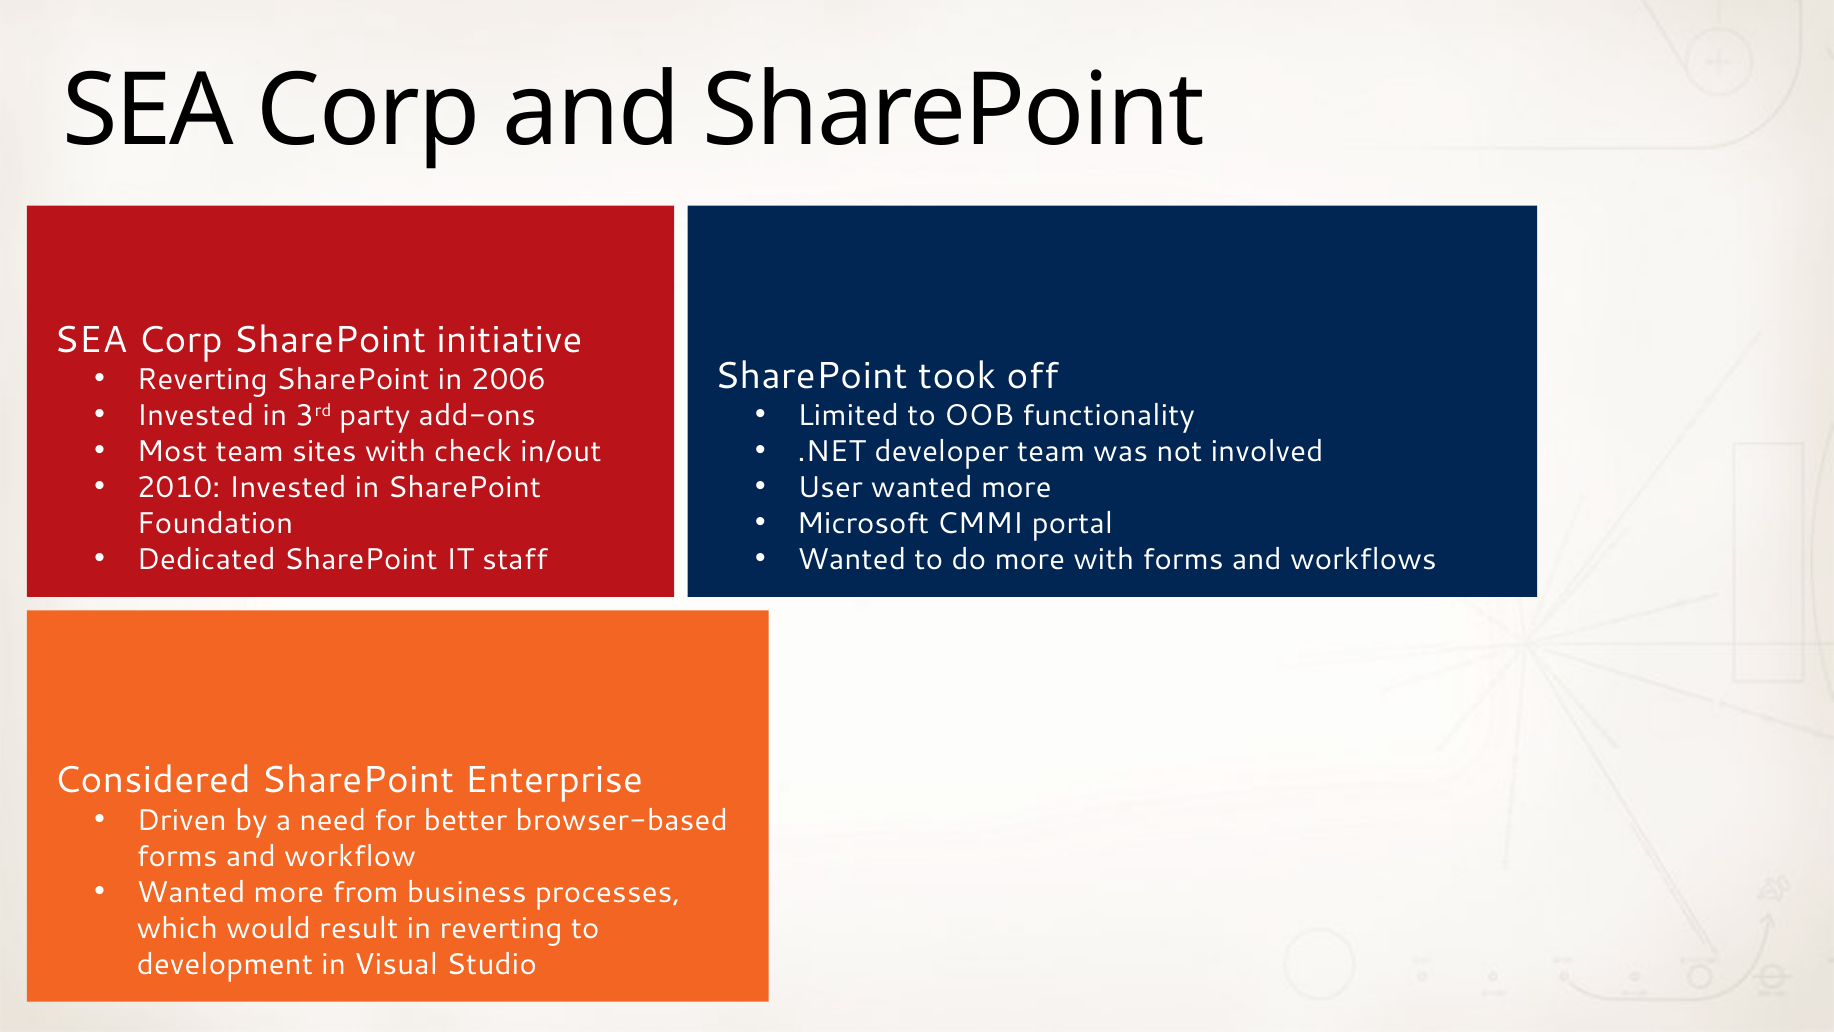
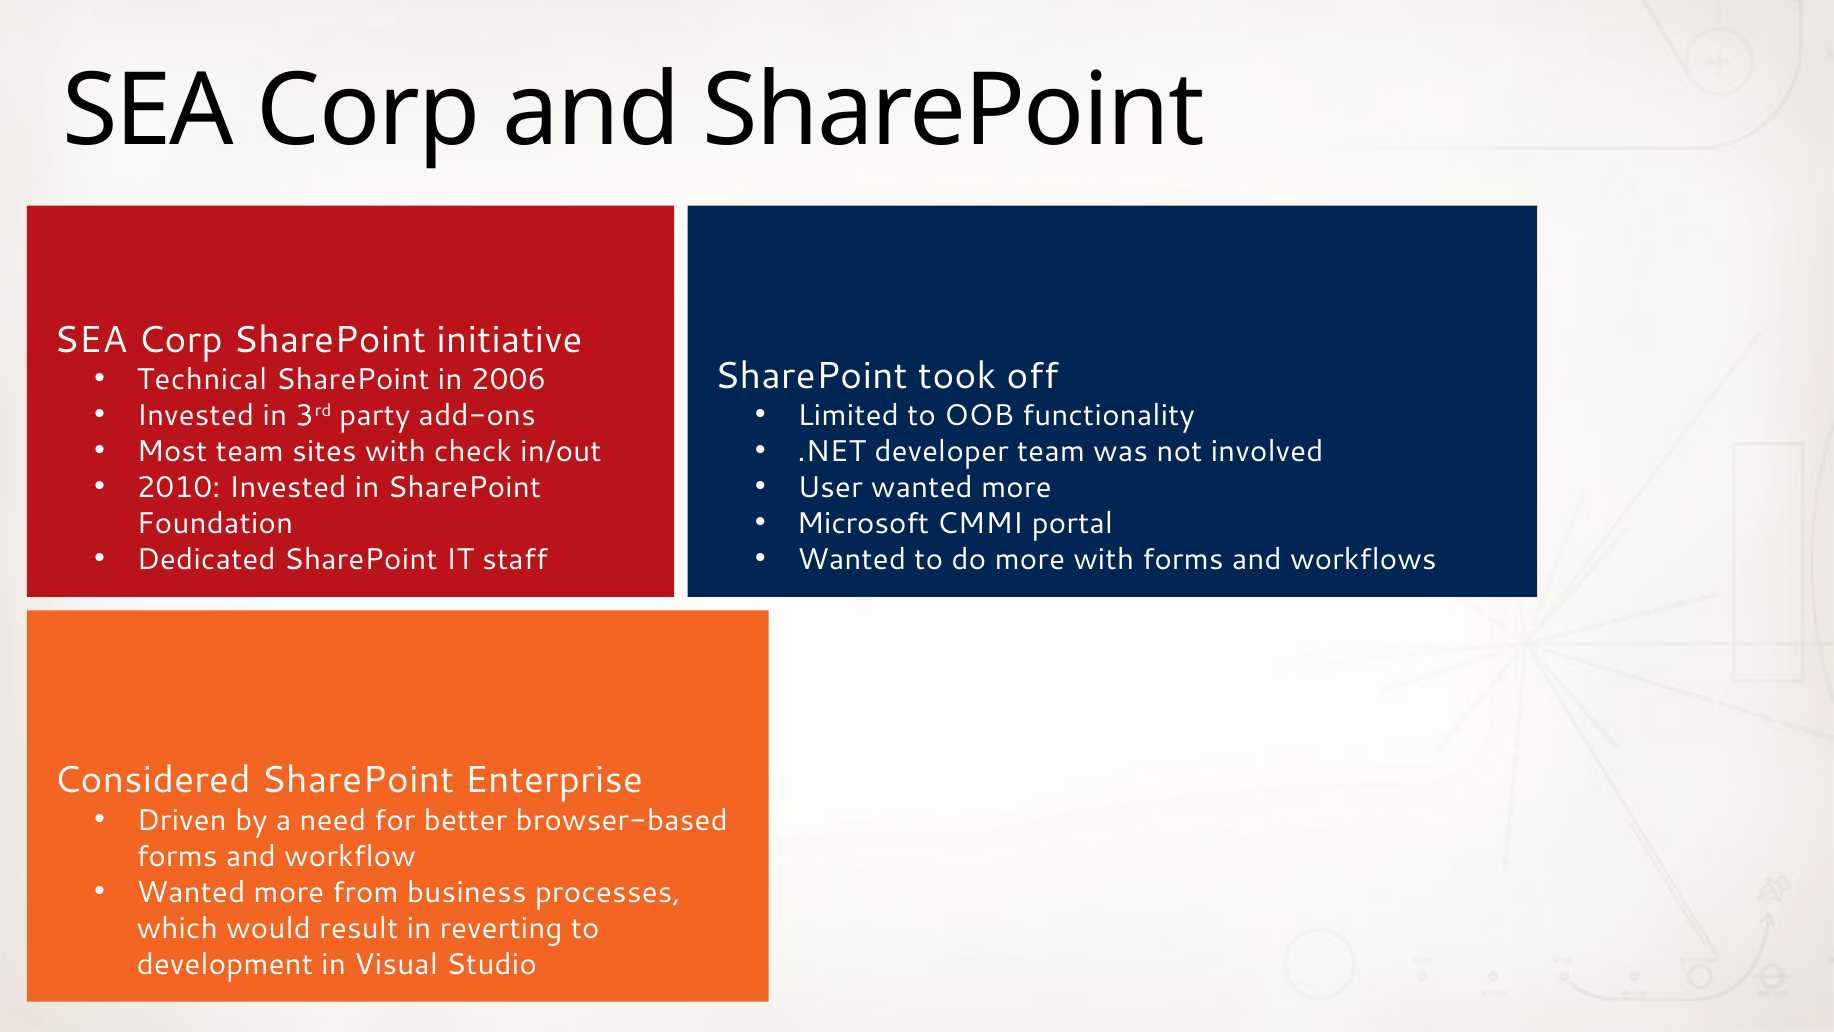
Reverting: Reverting -> Technical (202, 379)
